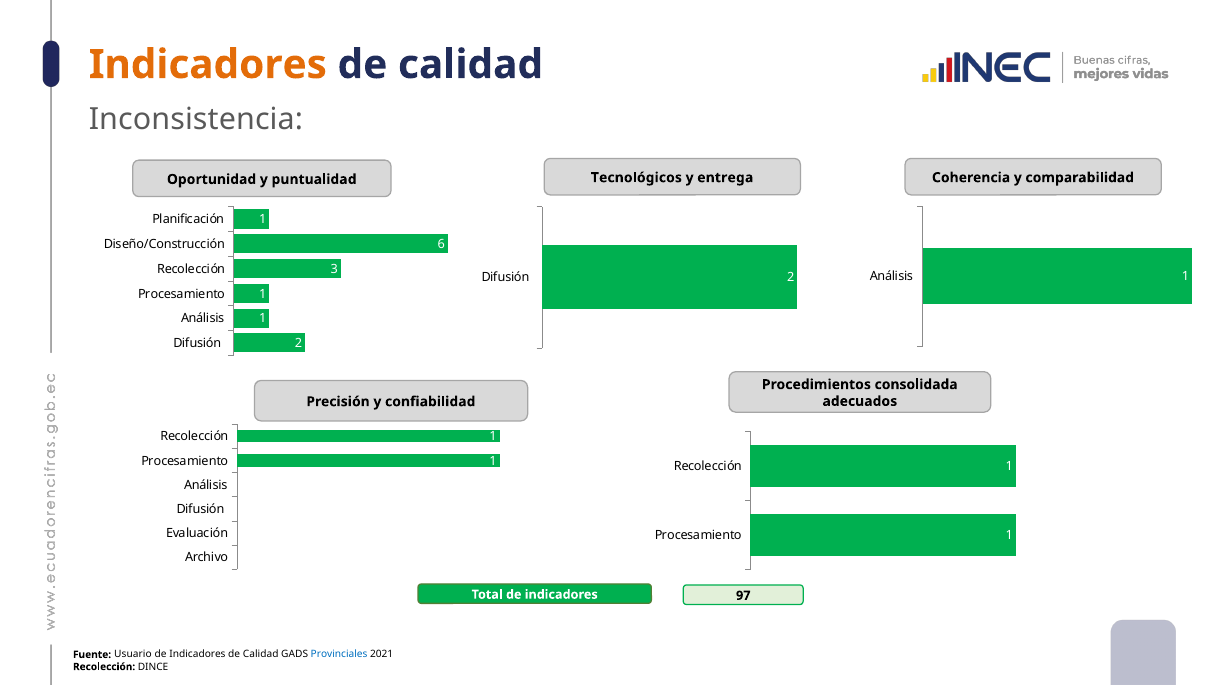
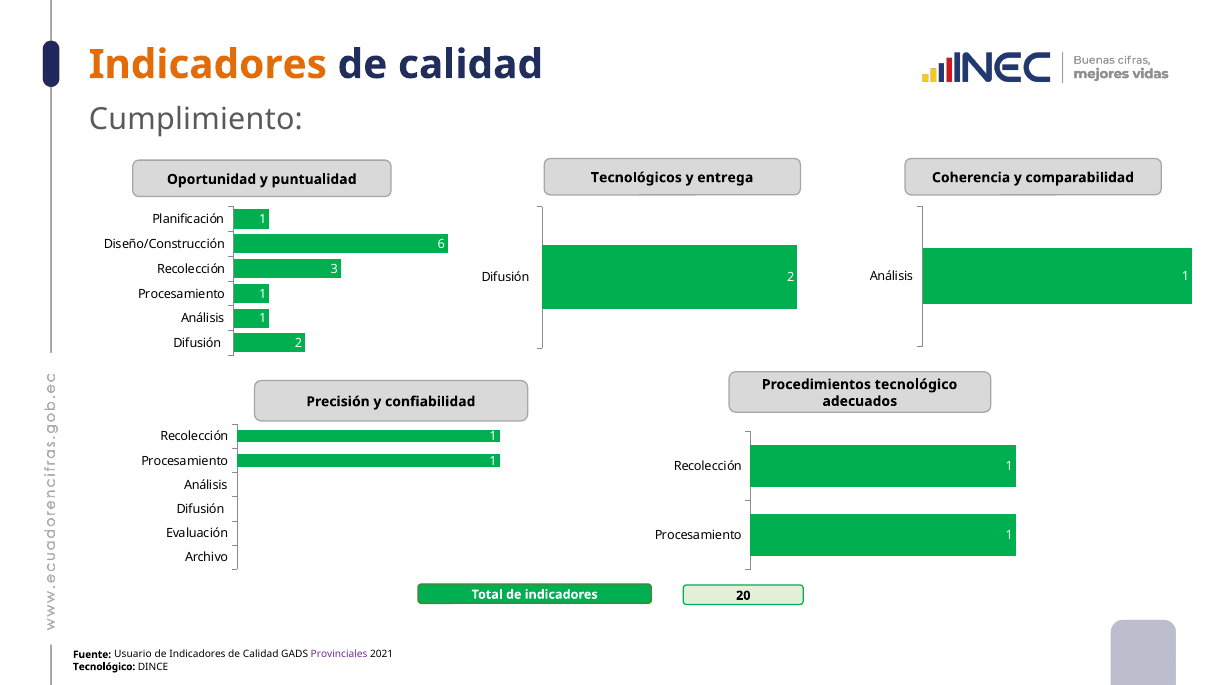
Inconsistencia: Inconsistencia -> Cumplimiento (196, 120)
Procedimientos consolidada: consolidada -> tecnológico (916, 385)
97: 97 -> 20 (743, 596)
Provinciales colour: blue -> purple (339, 655)
Recolección: Recolección -> Tecnológico (104, 667)
